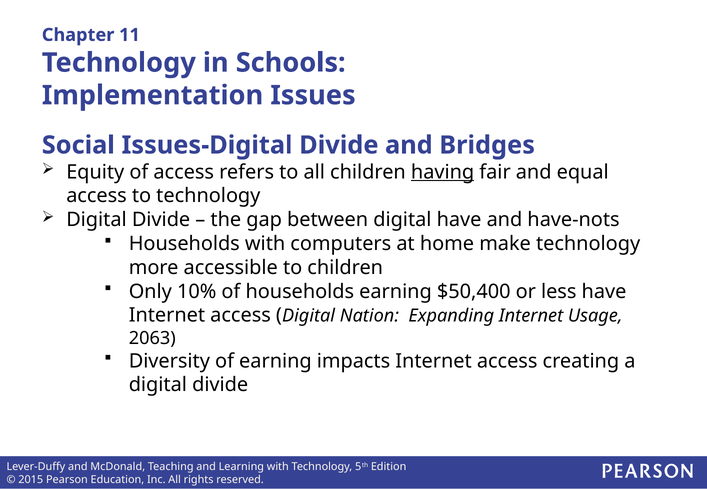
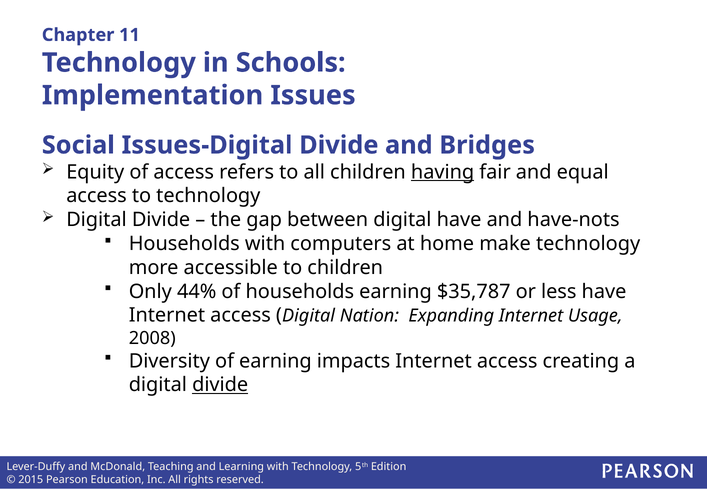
10%: 10% -> 44% (197, 292)
$50,400: $50,400 -> $35,787 (474, 292)
2063: 2063 -> 2008 (152, 338)
divide underline: none -> present (220, 385)
